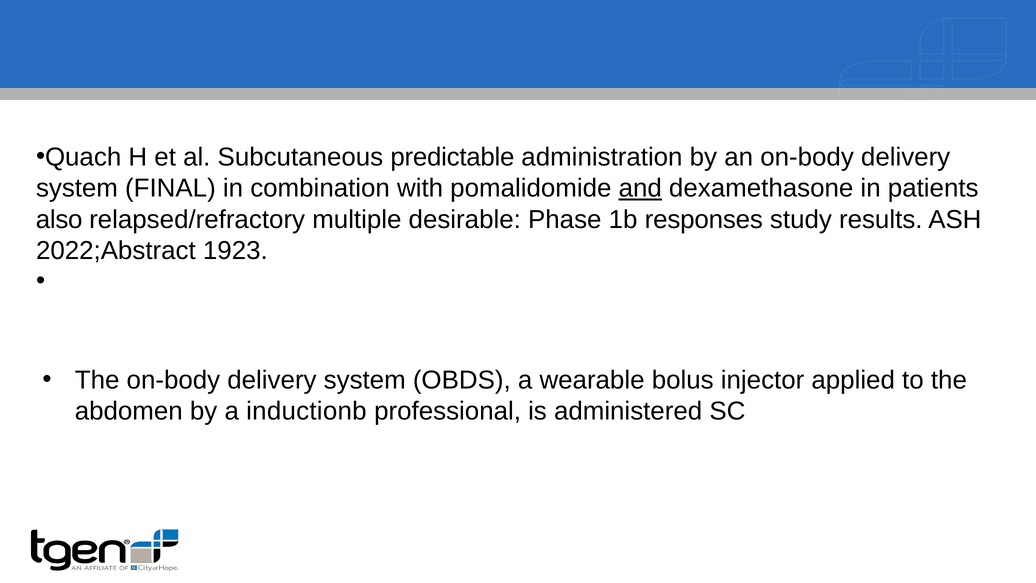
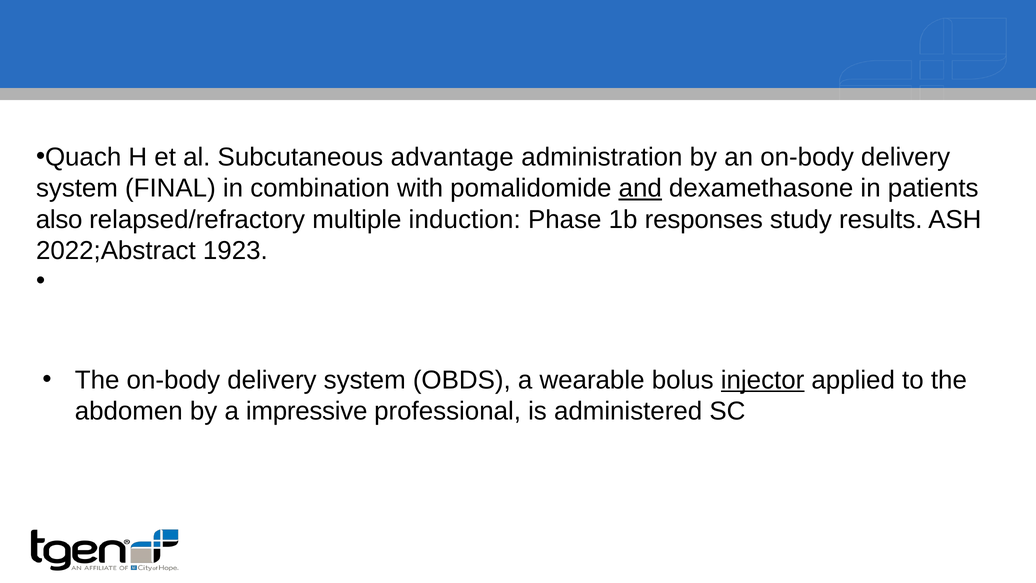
predictable: predictable -> advantage (452, 157)
desirable: desirable -> induction (465, 219)
injector underline: none -> present (763, 380)
inductionb: inductionb -> impressive (307, 411)
